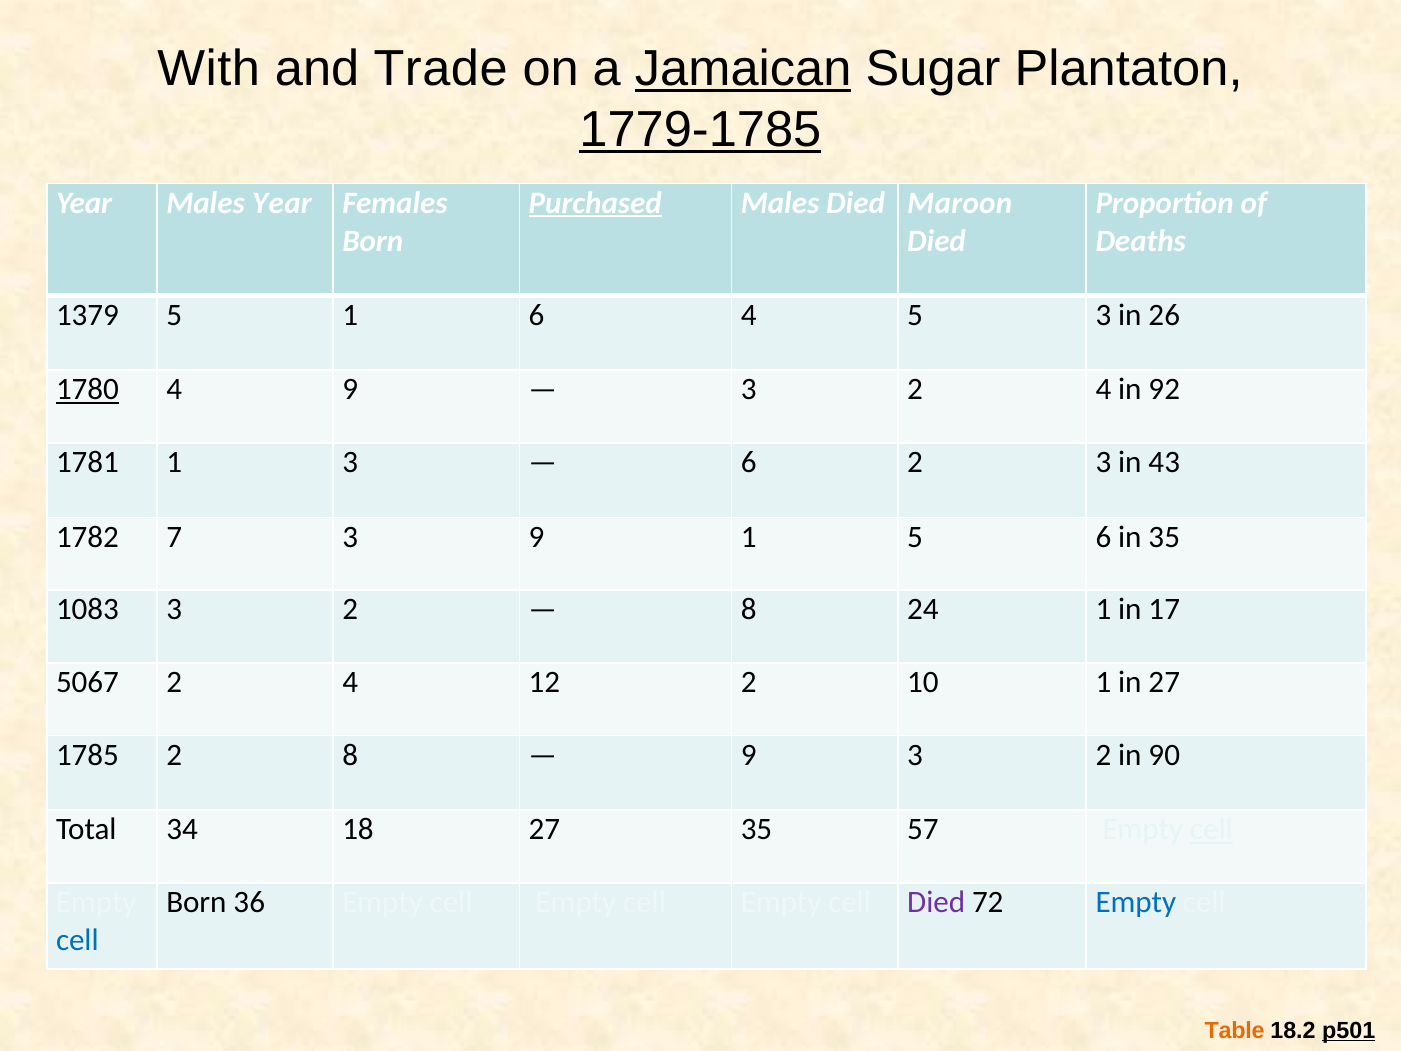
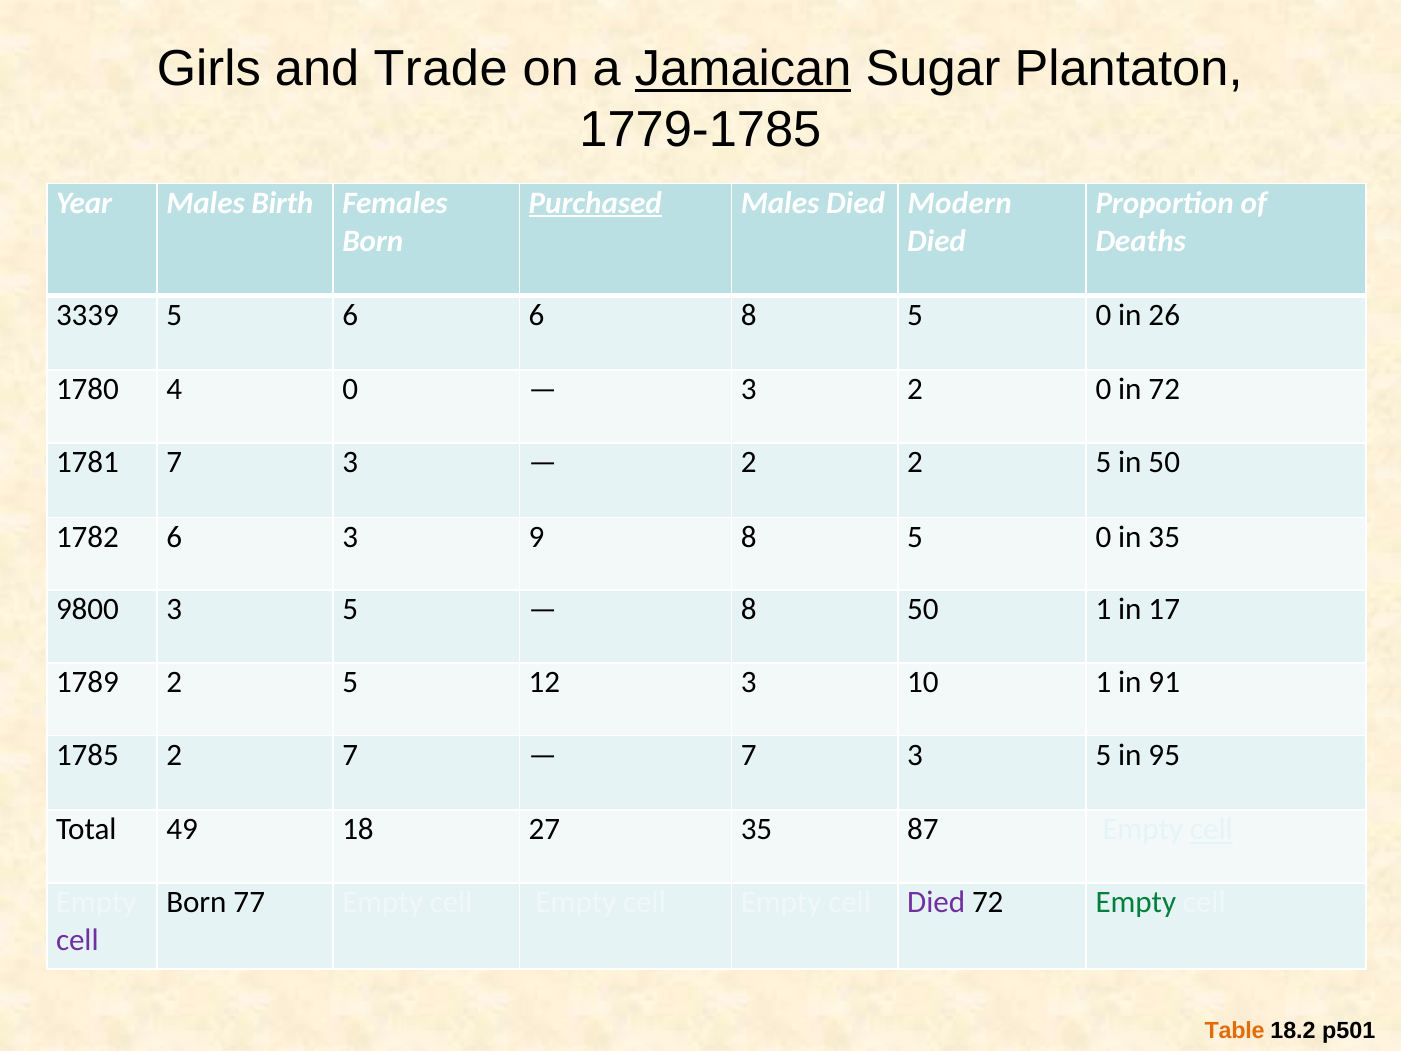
With: With -> Girls (209, 69)
1779-1785 underline: present -> none (700, 130)
Males Year: Year -> Birth (282, 203)
Maroon: Maroon -> Modern (960, 203)
1379: 1379 -> 3339 (87, 315)
5 1: 1 -> 6 (350, 315)
6 4: 4 -> 8 (749, 315)
3: 3 -> 0 (1103, 315)
1780 underline: present -> none (87, 389)
4 9: 9 -> 0 (350, 389)
3 2 4: 4 -> 0 (1103, 389)
in 92: 92 -> 72 (1164, 389)
1781 1: 1 -> 7 (174, 462)
6: 6 -> 2 (749, 462)
3: 3 -> 5 (1103, 462)
in 43: 43 -> 50 (1164, 462)
1782 7: 7 -> 6 (174, 537)
9 1: 1 -> 8 (749, 537)
6: 6 -> 0 (1103, 537)
1083: 1083 -> 9800 (87, 609)
2: 2 -> 5 (350, 609)
8 24: 24 -> 50 (923, 609)
5067: 5067 -> 1789 (87, 682)
4: 4 -> 5 (350, 682)
12 2: 2 -> 3 (749, 682)
in 27: 27 -> 91 (1164, 682)
2 8: 8 -> 7 (350, 755)
9: 9 -> 7 (749, 755)
2: 2 -> 5 (1103, 755)
90: 90 -> 95 (1164, 755)
34: 34 -> 49 (182, 830)
57: 57 -> 87 (923, 830)
36: 36 -> 77 (249, 902)
Empty colour: blue -> green (1136, 902)
cell colour: blue -> purple (77, 940)
p501 underline: present -> none (1349, 1030)
